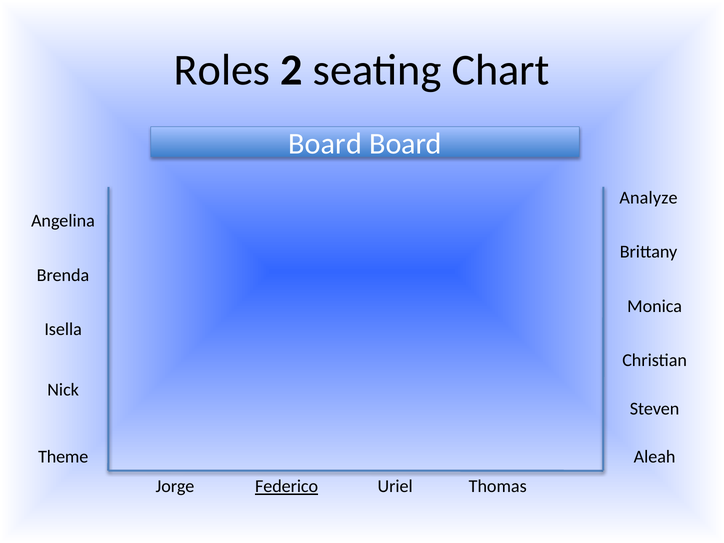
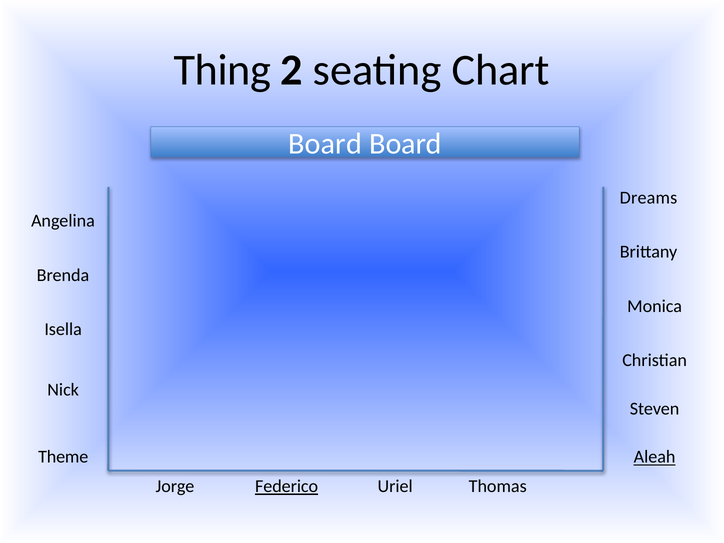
Roles: Roles -> Thing (222, 70)
Analyze: Analyze -> Dreams (649, 198)
Aleah underline: none -> present (655, 457)
